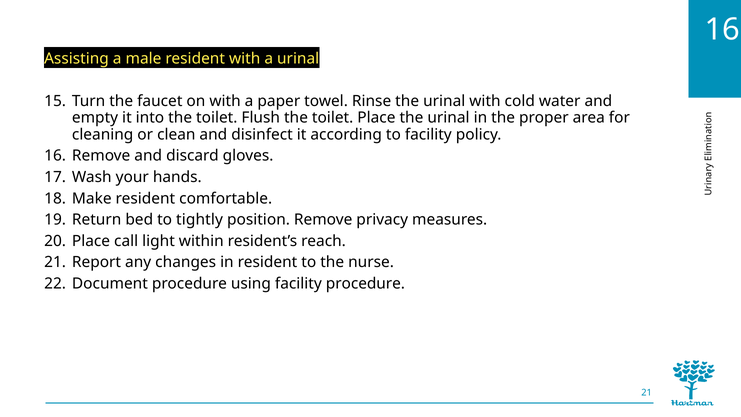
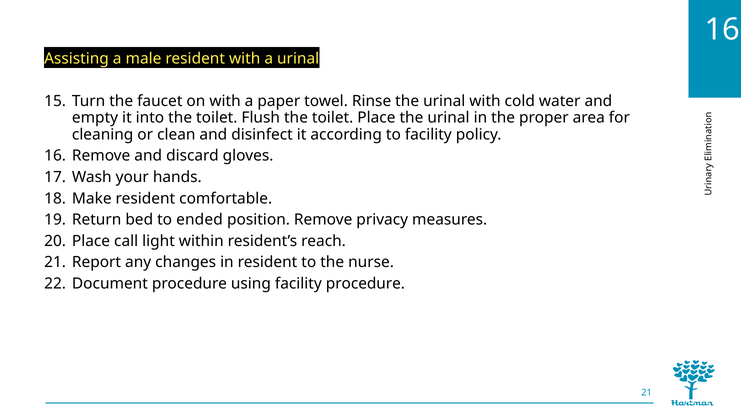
tightly: tightly -> ended (199, 220)
